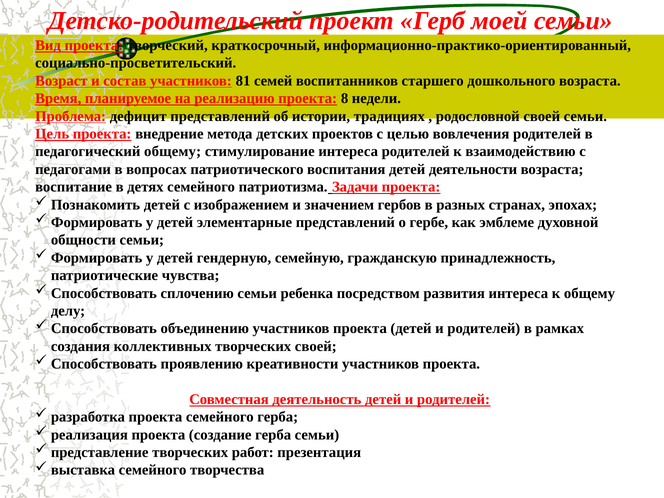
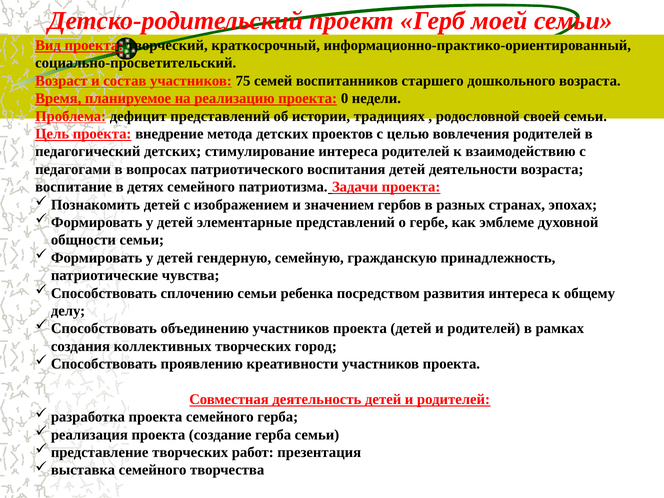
81: 81 -> 75 (243, 81)
8: 8 -> 0 (345, 98)
педагогический общему: общему -> детских (173, 152)
творческих своей: своей -> город (316, 346)
